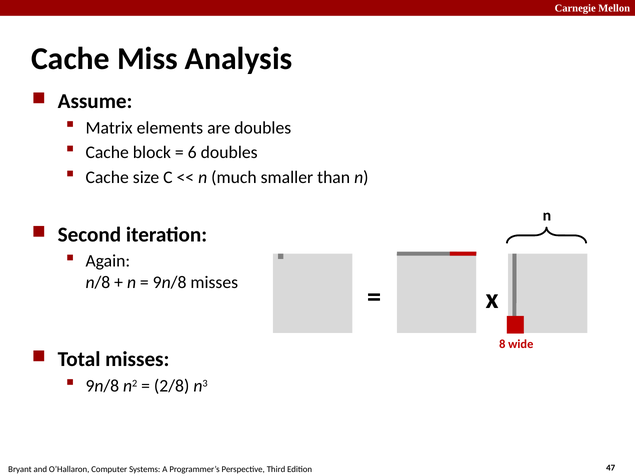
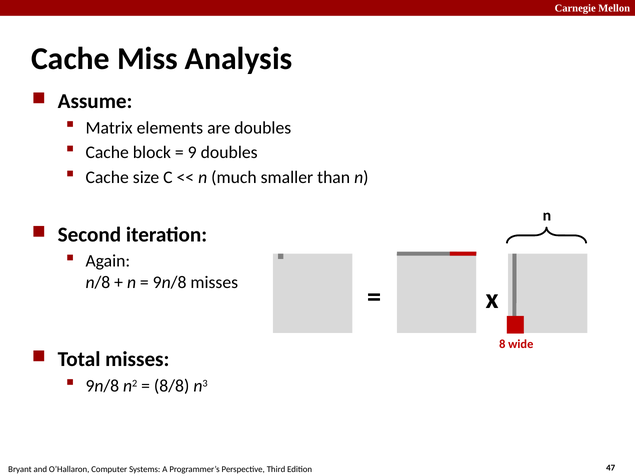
6: 6 -> 9 (192, 153)
2/8: 2/8 -> 8/8 (172, 386)
